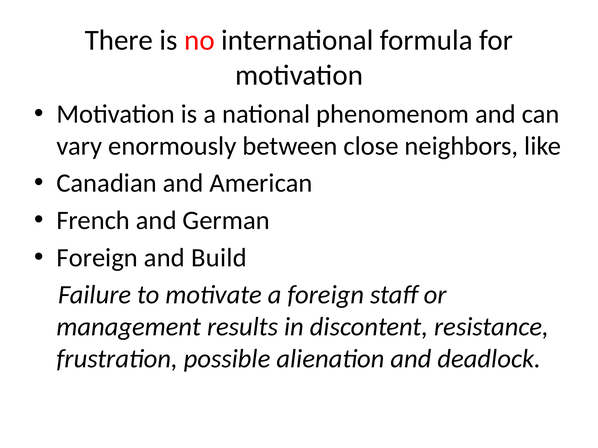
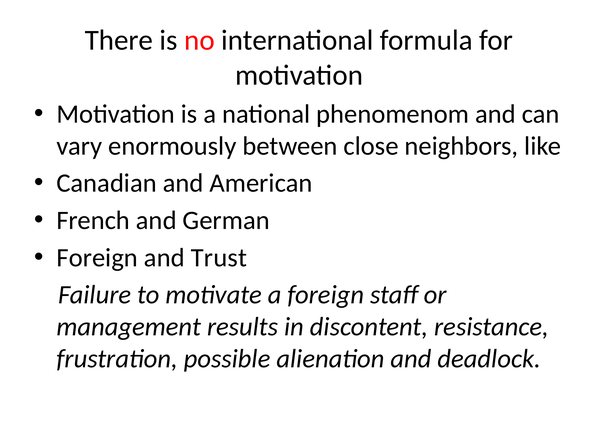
Build: Build -> Trust (219, 258)
